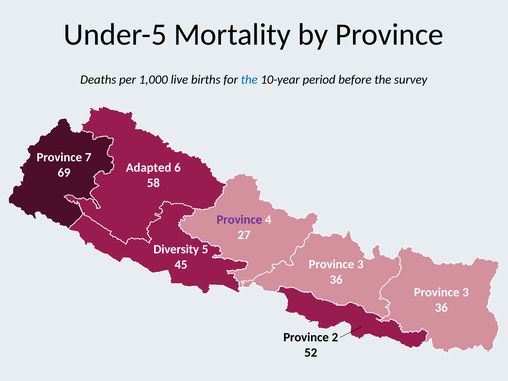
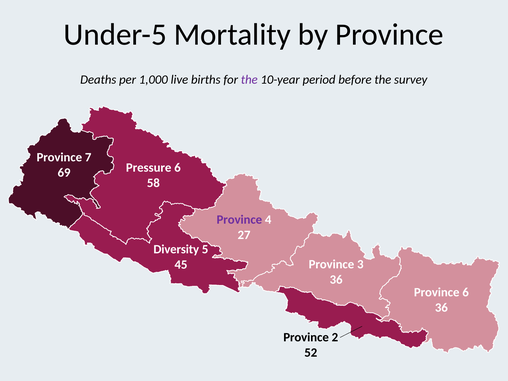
the colour: blue -> purple (249, 80)
Adapted: Adapted -> Pressure (149, 168)
3: 3 -> 6 (466, 292)
